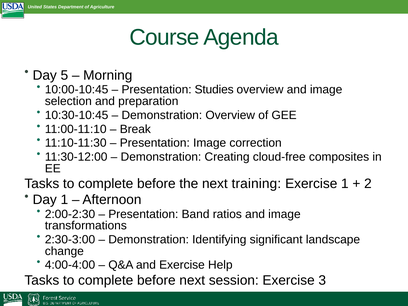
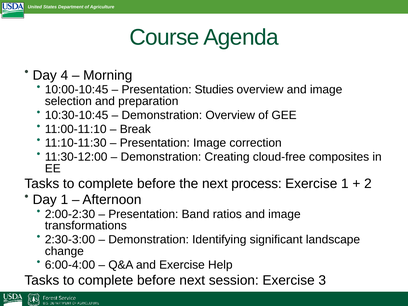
5: 5 -> 4 (64, 75)
training: training -> process (257, 184)
4:00-4:00: 4:00-4:00 -> 6:00-4:00 (70, 265)
